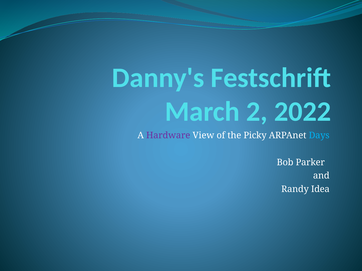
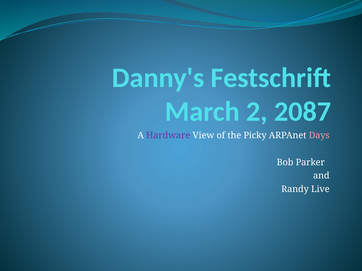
2022: 2022 -> 2087 (303, 112)
Days colour: light blue -> pink (319, 136)
Idea: Idea -> Live (320, 190)
